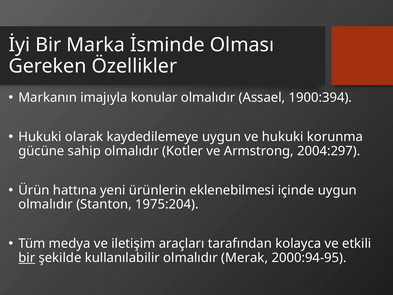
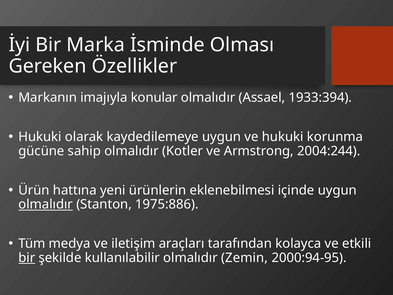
1900:394: 1900:394 -> 1933:394 (320, 98)
2004:297: 2004:297 -> 2004:244 (329, 151)
olmalıdır underline: none -> present (46, 204)
1975:204: 1975:204 -> 1975:886 (167, 204)
Merak: Merak -> Zemin (245, 258)
